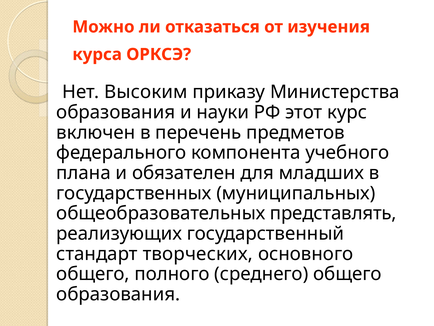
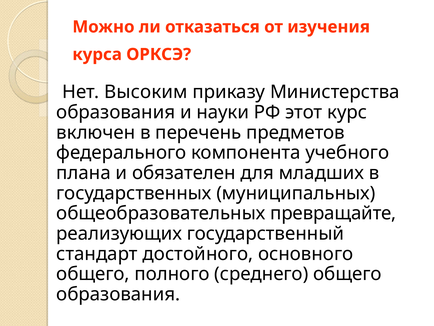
представлять: представлять -> превращайте (333, 213)
творческих: творческих -> достойного (198, 254)
